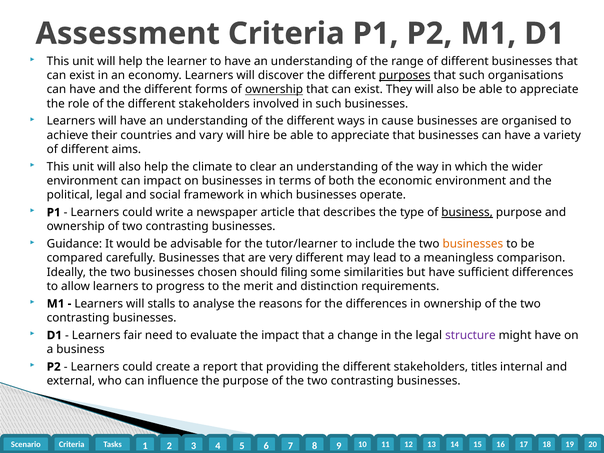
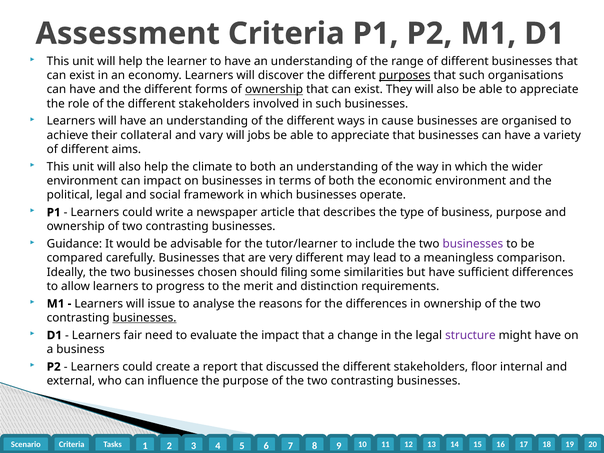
countries: countries -> collateral (146, 135)
hire: hire -> jobs (259, 135)
to clear: clear -> both (263, 167)
business underline: present -> none (467, 212)
businesses colour: orange -> purple (473, 244)
stalls: stalls -> issue (161, 304)
businesses underline: none -> present (145, 318)
providing: providing -> discussed (292, 367)
titles: titles -> floor (484, 367)
